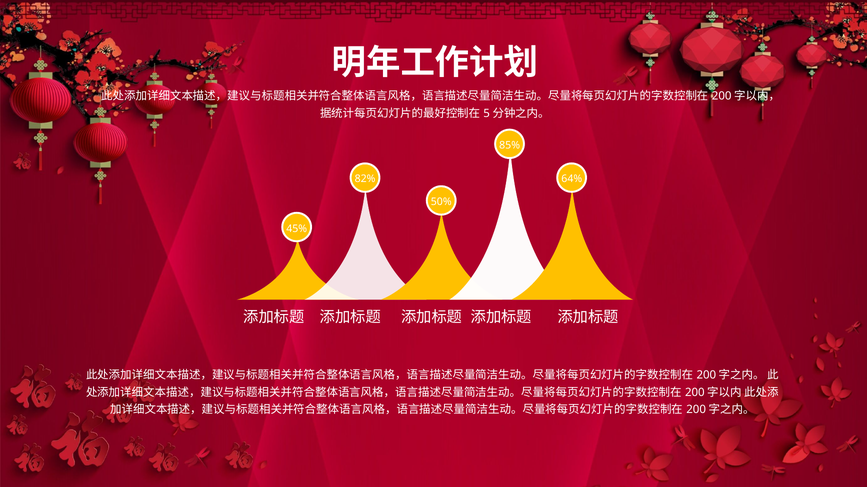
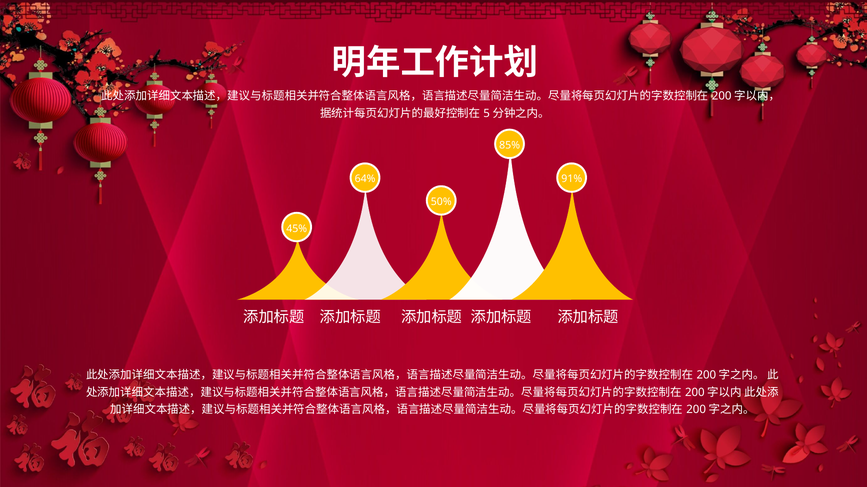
82%: 82% -> 64% (365, 179)
64%: 64% -> 91% (572, 179)
